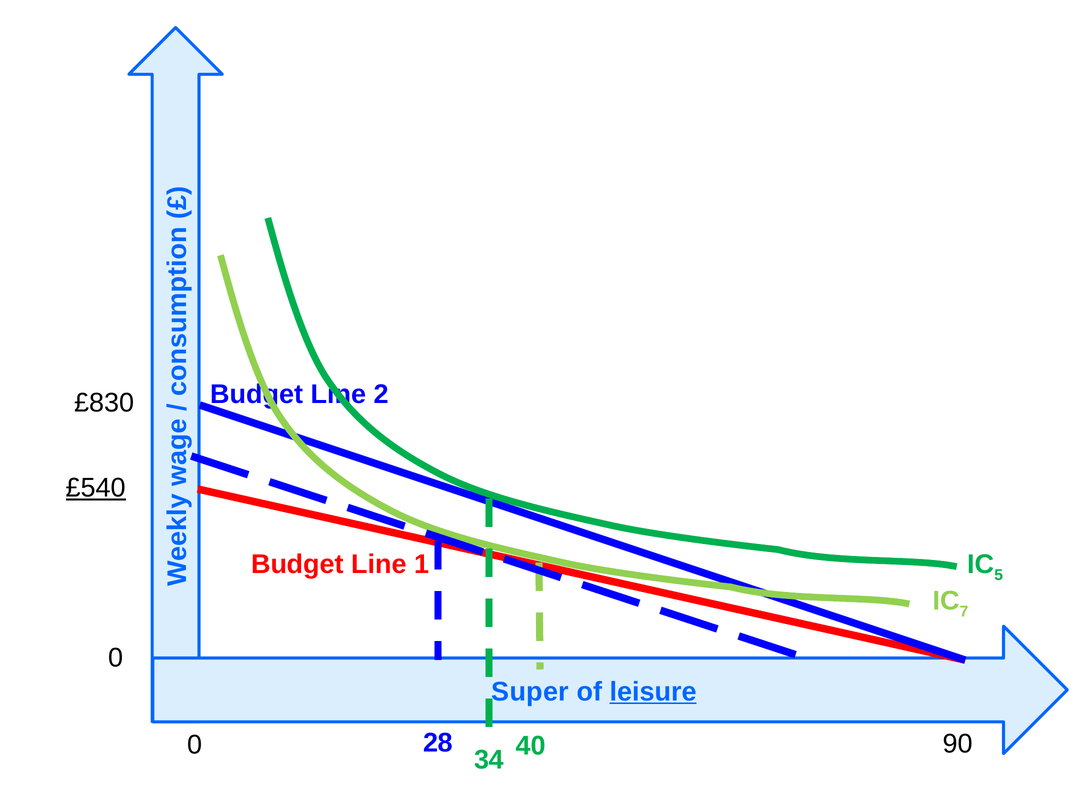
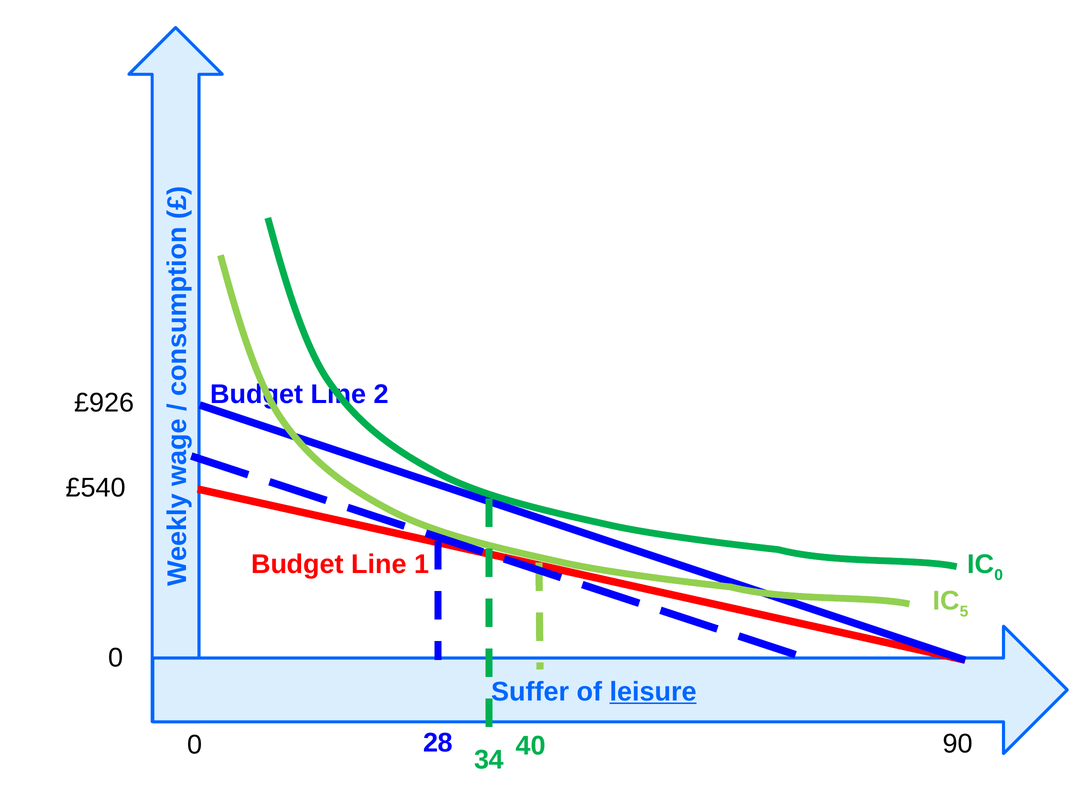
£830: £830 -> £926 (104, 403)
£540 underline: present -> none (96, 488)
5: 5 -> 0 (999, 575)
7: 7 -> 5 (964, 612)
Super: Super -> Suffer (530, 692)
